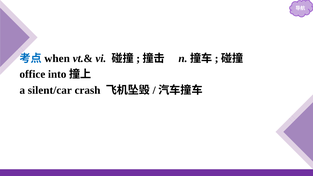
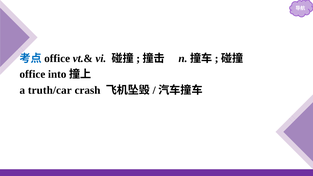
when: when -> office (57, 58)
silent/car: silent/car -> truth/car (50, 90)
